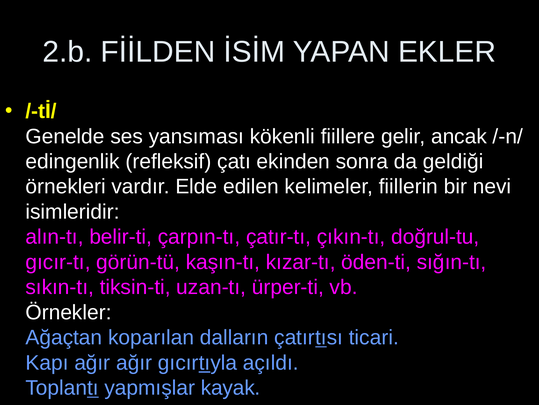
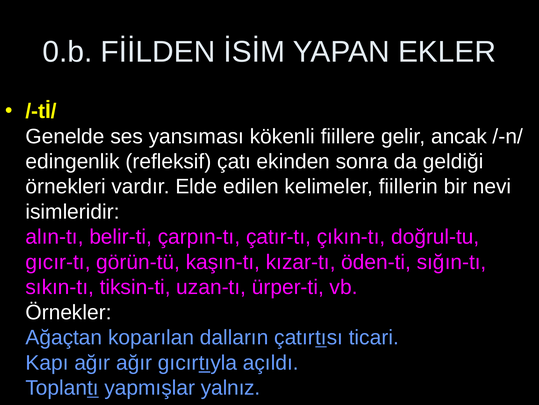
2.b: 2.b -> 0.b (67, 52)
kayak: kayak -> yalnız (231, 387)
